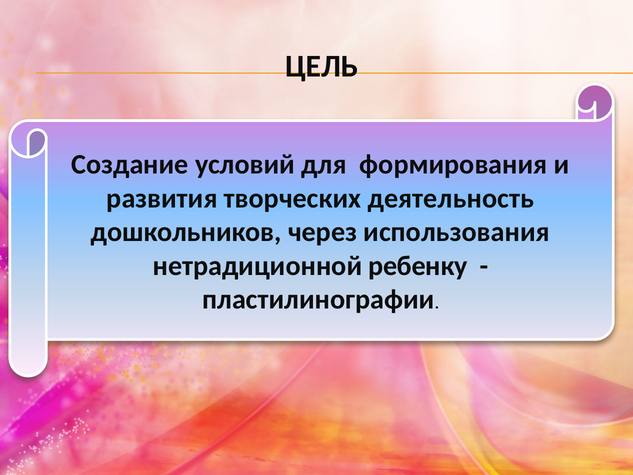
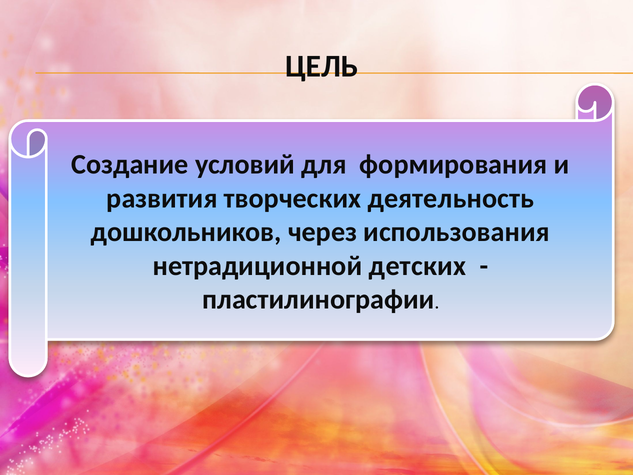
ребенку: ребенку -> детских (418, 266)
